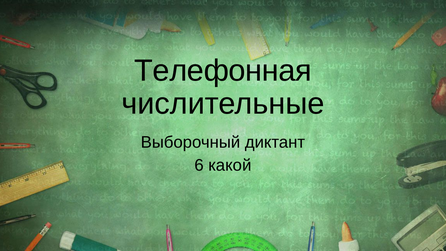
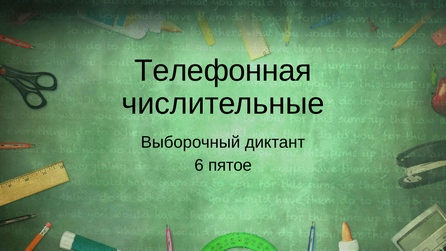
какой: какой -> пятое (230, 165)
